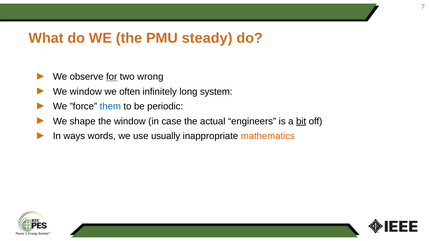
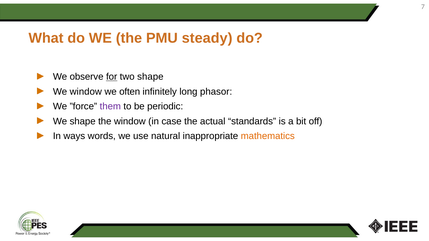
two wrong: wrong -> shape (150, 77)
system: system -> phasor (216, 92)
them colour: blue -> purple (110, 107)
engineers: engineers -> standards (252, 121)
bit underline: present -> none (301, 121)
usually: usually -> natural (166, 136)
